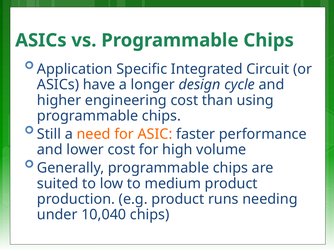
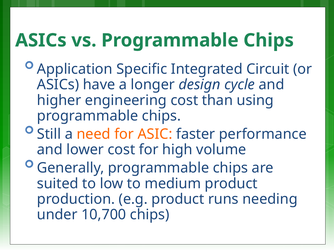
10,040: 10,040 -> 10,700 (104, 214)
